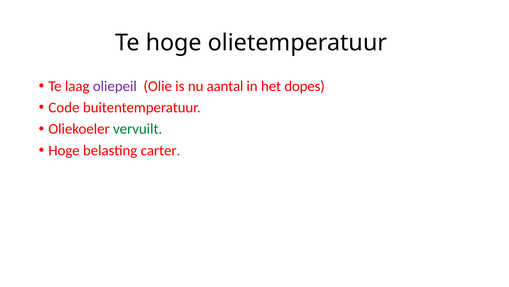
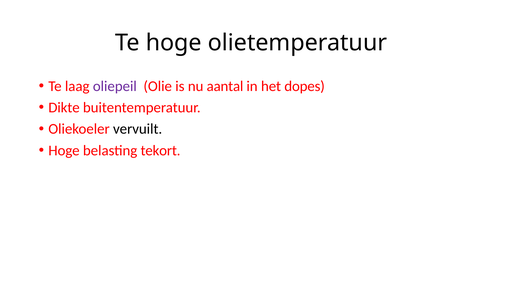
Code: Code -> Dikte (64, 107)
vervuilt colour: green -> black (138, 129)
carter: carter -> tekort (161, 150)
